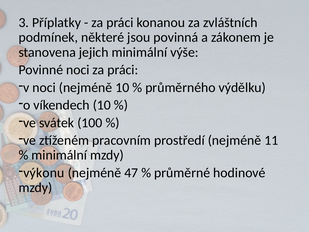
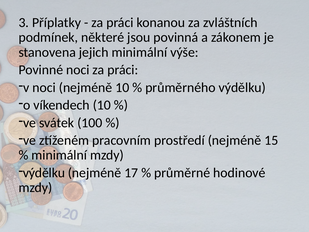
11: 11 -> 15 (271, 140)
výkonu: výkonu -> výdělku (44, 173)
47: 47 -> 17 (131, 173)
